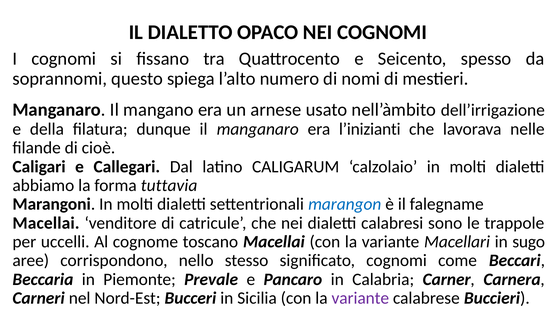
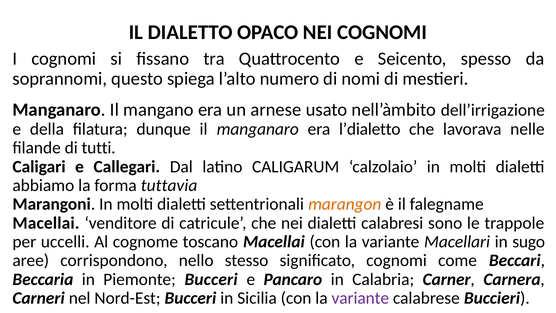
l’inizianti: l’inizianti -> l’dialetto (370, 129)
cioè: cioè -> tutti (99, 148)
marangon colour: blue -> orange (345, 204)
Piemonte Prevale: Prevale -> Bucceri (211, 279)
